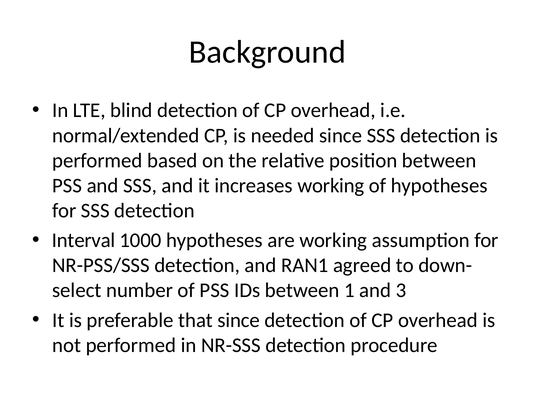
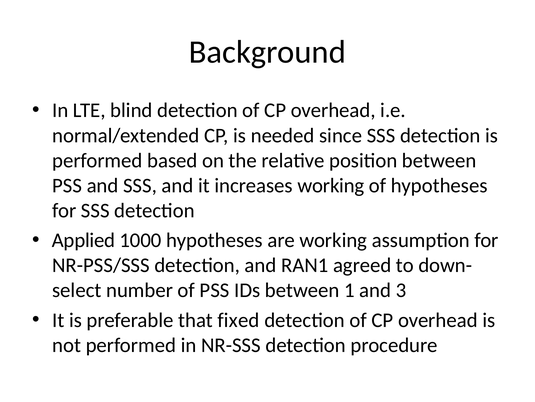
Interval: Interval -> Applied (84, 240)
that since: since -> fixed (239, 320)
